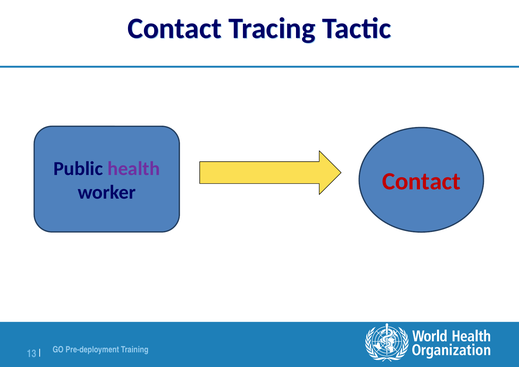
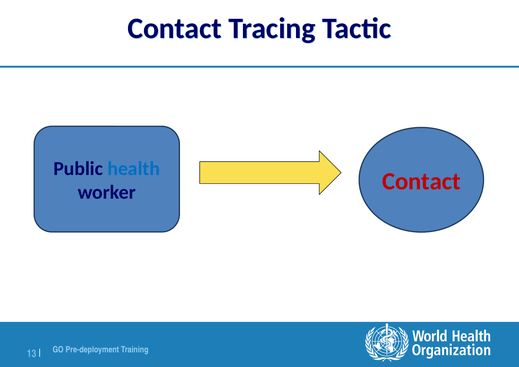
health colour: purple -> blue (134, 169)
